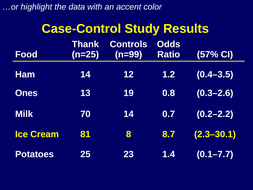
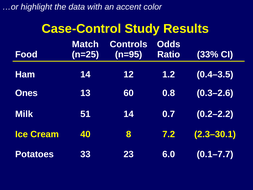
Thank: Thank -> Match (85, 44)
n=99: n=99 -> n=95 (129, 54)
57%: 57% -> 33% (208, 54)
19: 19 -> 60 (129, 93)
70: 70 -> 51 (85, 114)
81: 81 -> 40 (85, 134)
8.7: 8.7 -> 7.2 (169, 134)
25: 25 -> 33 (85, 154)
1.4: 1.4 -> 6.0 (169, 154)
